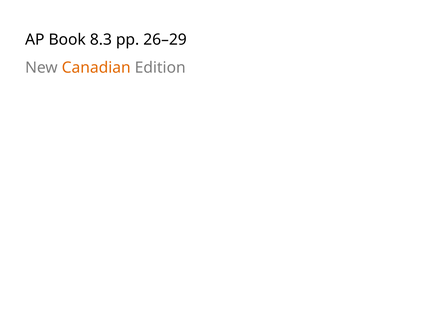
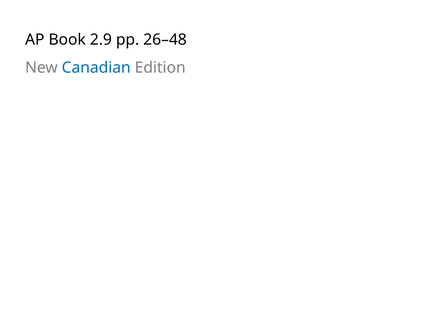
8.3: 8.3 -> 2.9 (101, 40)
26–29: 26–29 -> 26–48 (165, 40)
Canadian colour: orange -> blue (96, 68)
